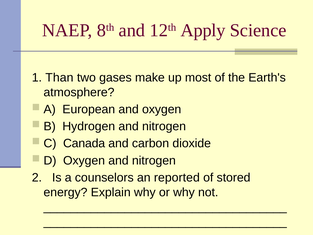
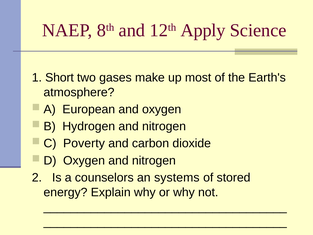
Than: Than -> Short (60, 78)
Canada: Canada -> Poverty (84, 143)
reported: reported -> systems (177, 177)
